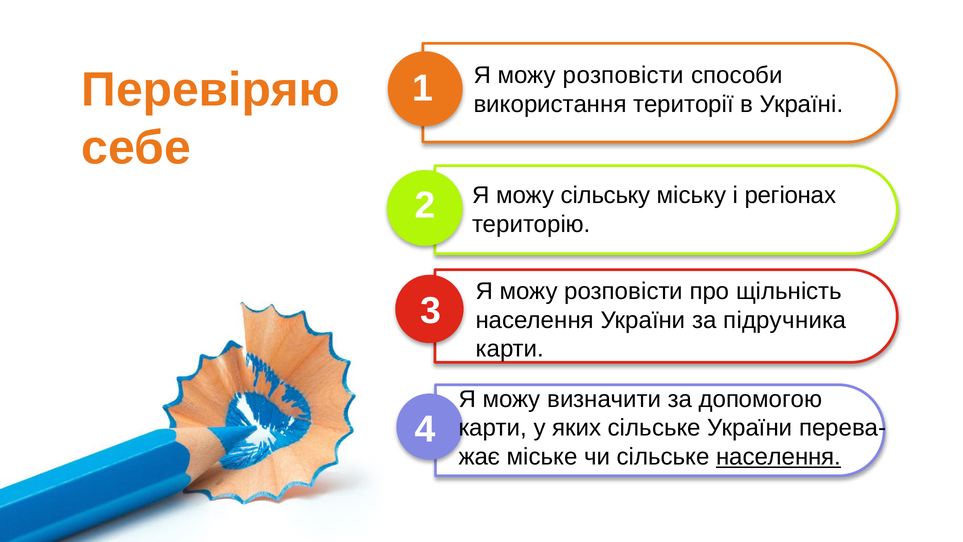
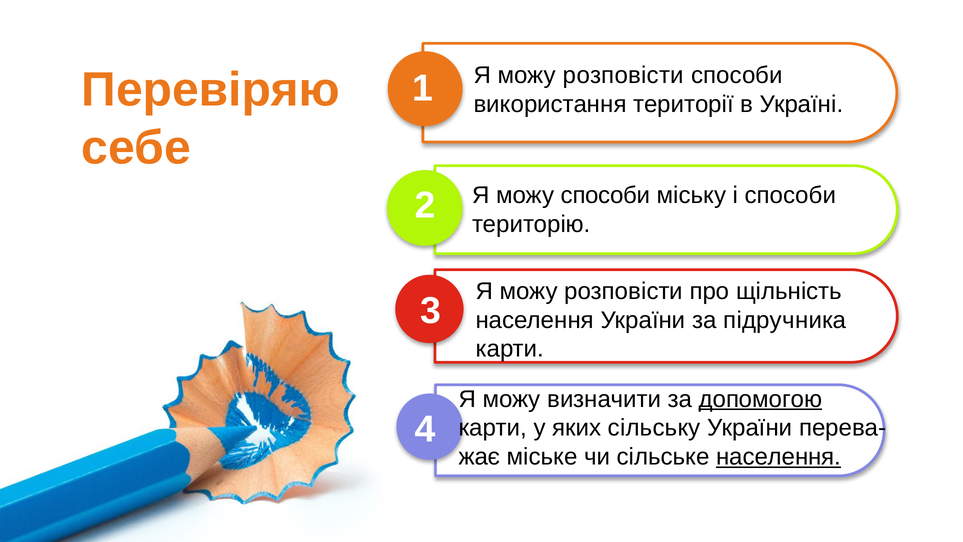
можу сільську: сільську -> способи (606, 195)
і регіонах: регіонах -> способи (790, 195)
допомогою underline: none -> present (760, 399)
яких сільське: сільське -> сільську (654, 428)
